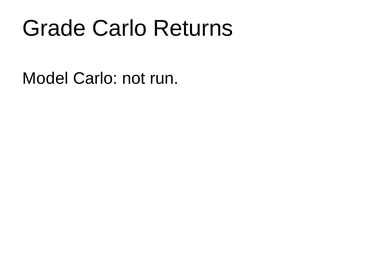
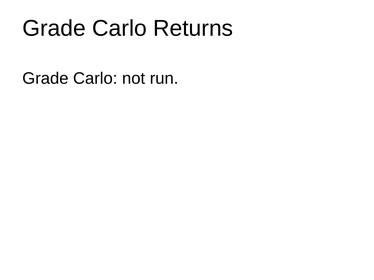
Model: Model -> Grade (45, 78)
